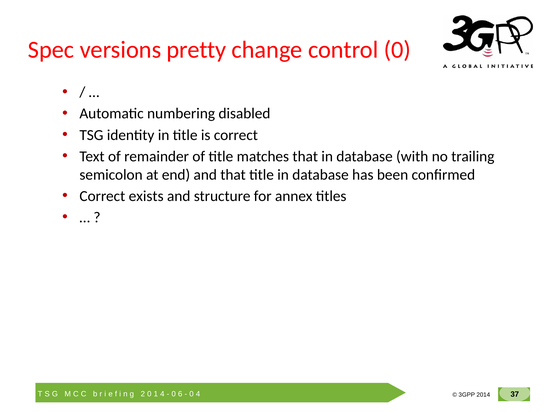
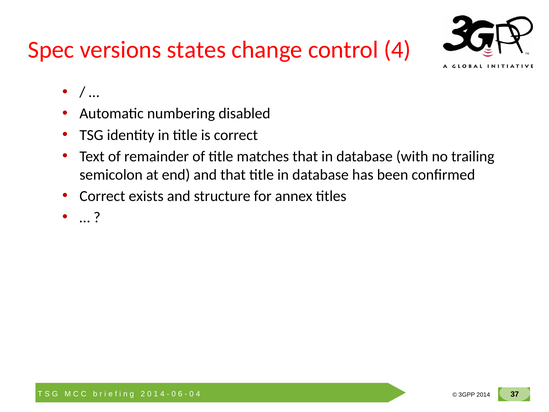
pretty: pretty -> states (196, 50)
control 0: 0 -> 4 (397, 50)
